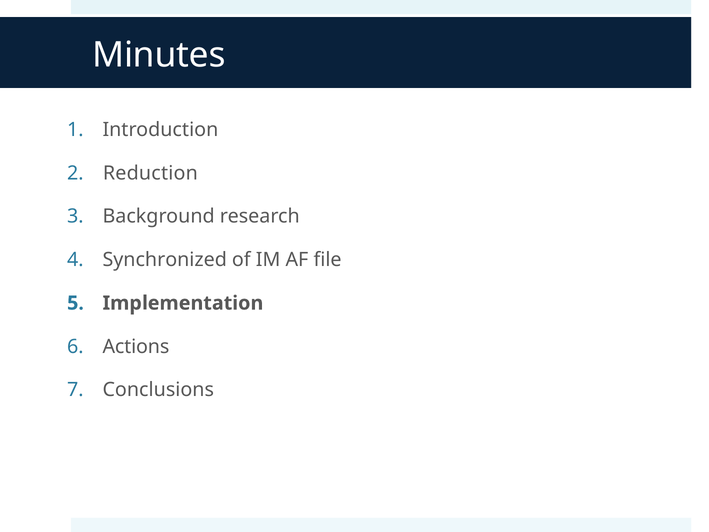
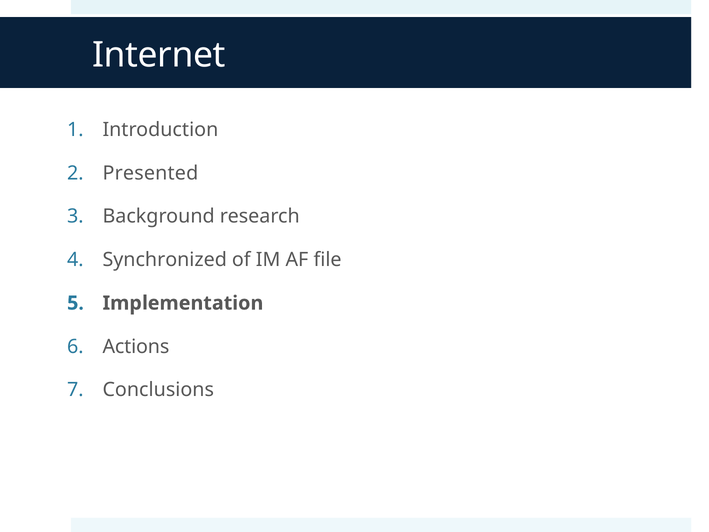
Minutes: Minutes -> Internet (159, 55)
Reduction: Reduction -> Presented (150, 173)
